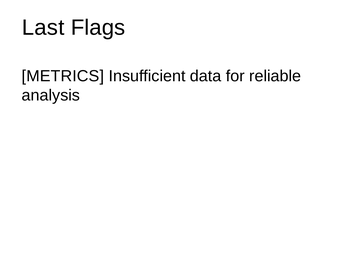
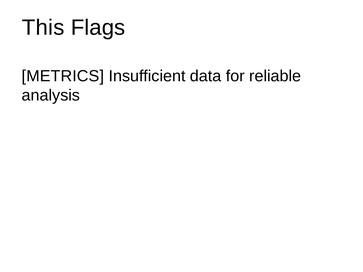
Last: Last -> This (43, 28)
